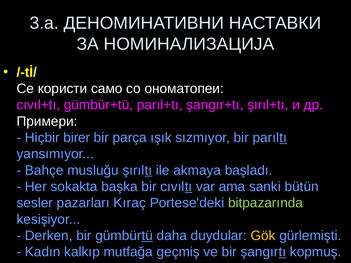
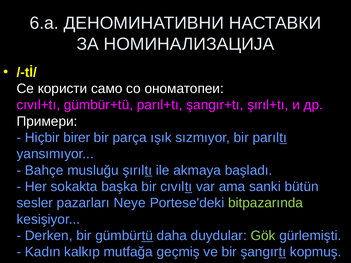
3.a: 3.a -> 6.a (44, 23)
Kıraç: Kıraç -> Neye (130, 203)
Gök colour: yellow -> light green (263, 236)
